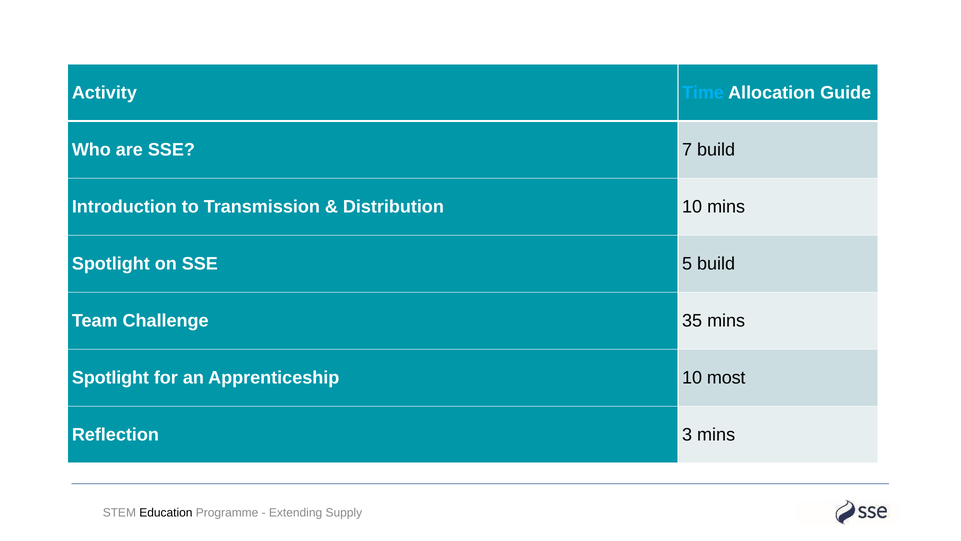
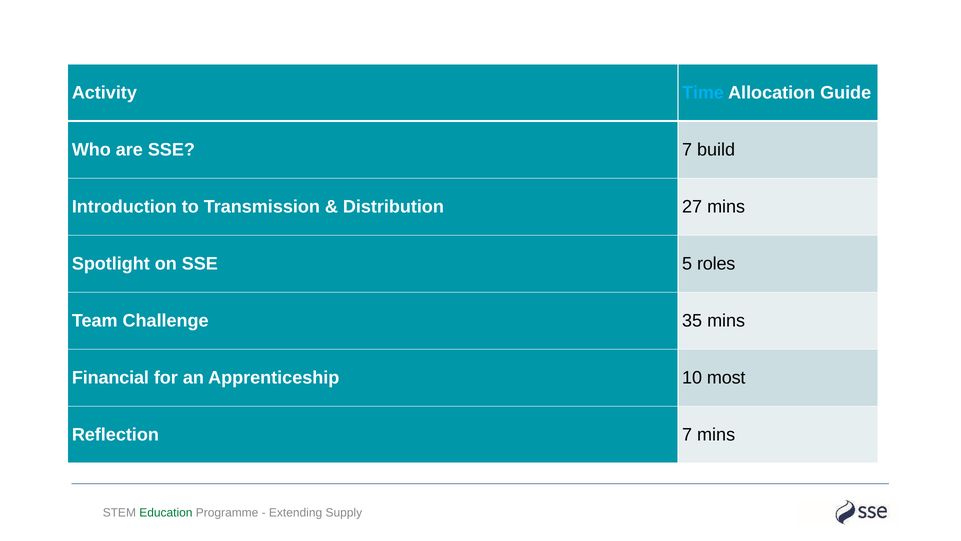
Distribution 10: 10 -> 27 (692, 207)
5 build: build -> roles (716, 264)
Spotlight: Spotlight -> Financial (110, 378)
Reflection 3: 3 -> 7 (687, 435)
Education colour: black -> green (166, 513)
